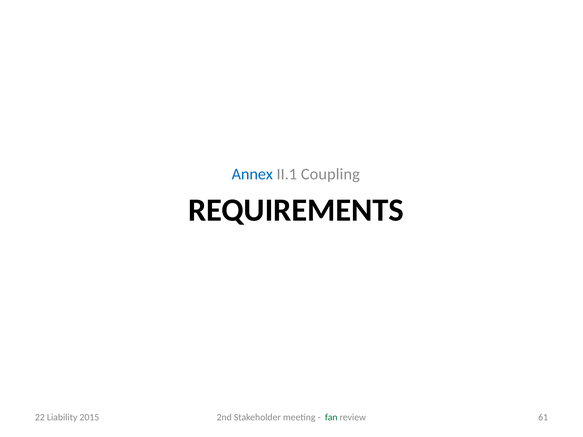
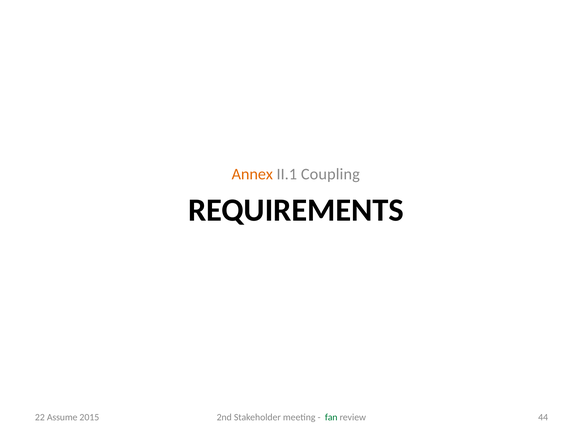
Annex colour: blue -> orange (252, 174)
Liability: Liability -> Assume (62, 418)
61: 61 -> 44 (543, 417)
